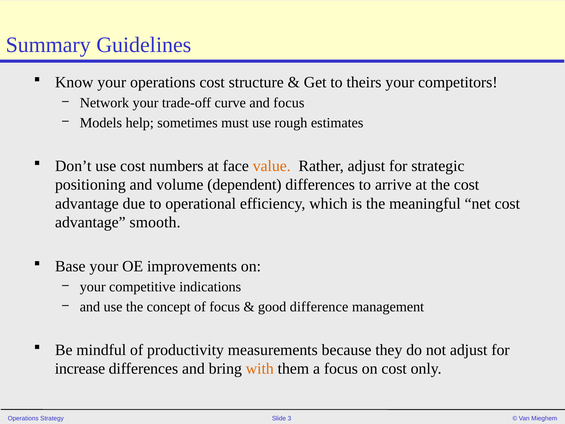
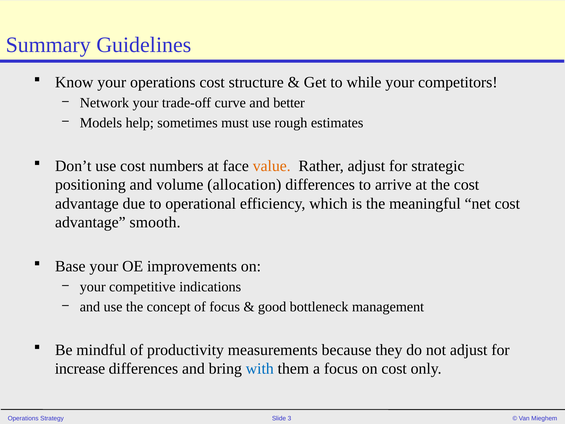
theirs: theirs -> while (364, 82)
and focus: focus -> better (289, 103)
dependent: dependent -> allocation (244, 185)
difference: difference -> bottleneck (319, 307)
with colour: orange -> blue (260, 369)
